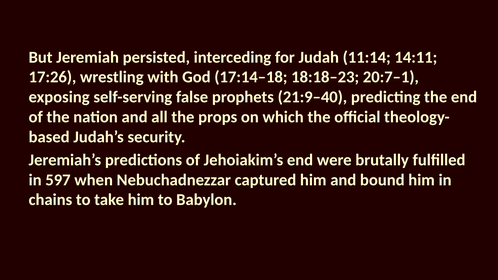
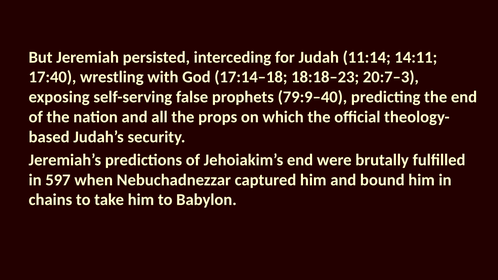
17:26: 17:26 -> 17:40 (52, 77)
20:7–1: 20:7–1 -> 20:7–3 (391, 77)
21:9–40: 21:9–40 -> 79:9–40 (312, 97)
